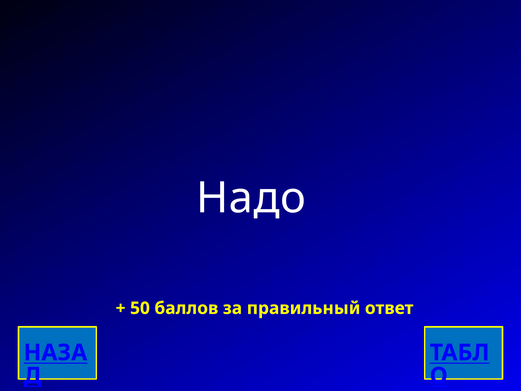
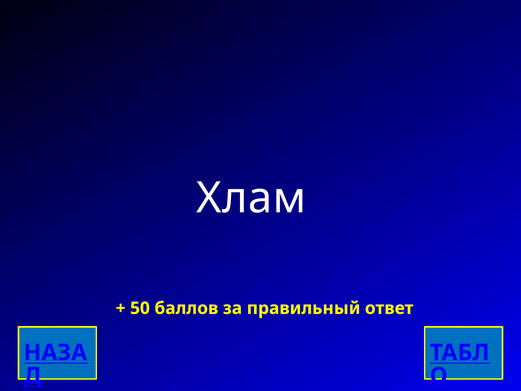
Надо: Надо -> Хлам (251, 198)
